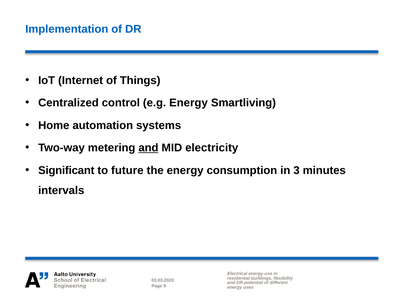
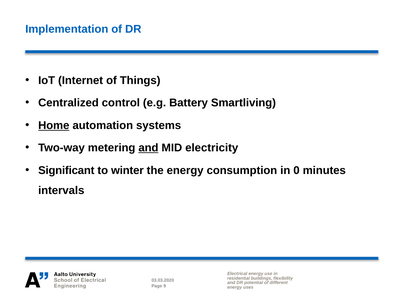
e.g Energy: Energy -> Battery (189, 103)
Home underline: none -> present (54, 125)
future: future -> winter (127, 170)
3: 3 -> 0 (296, 170)
